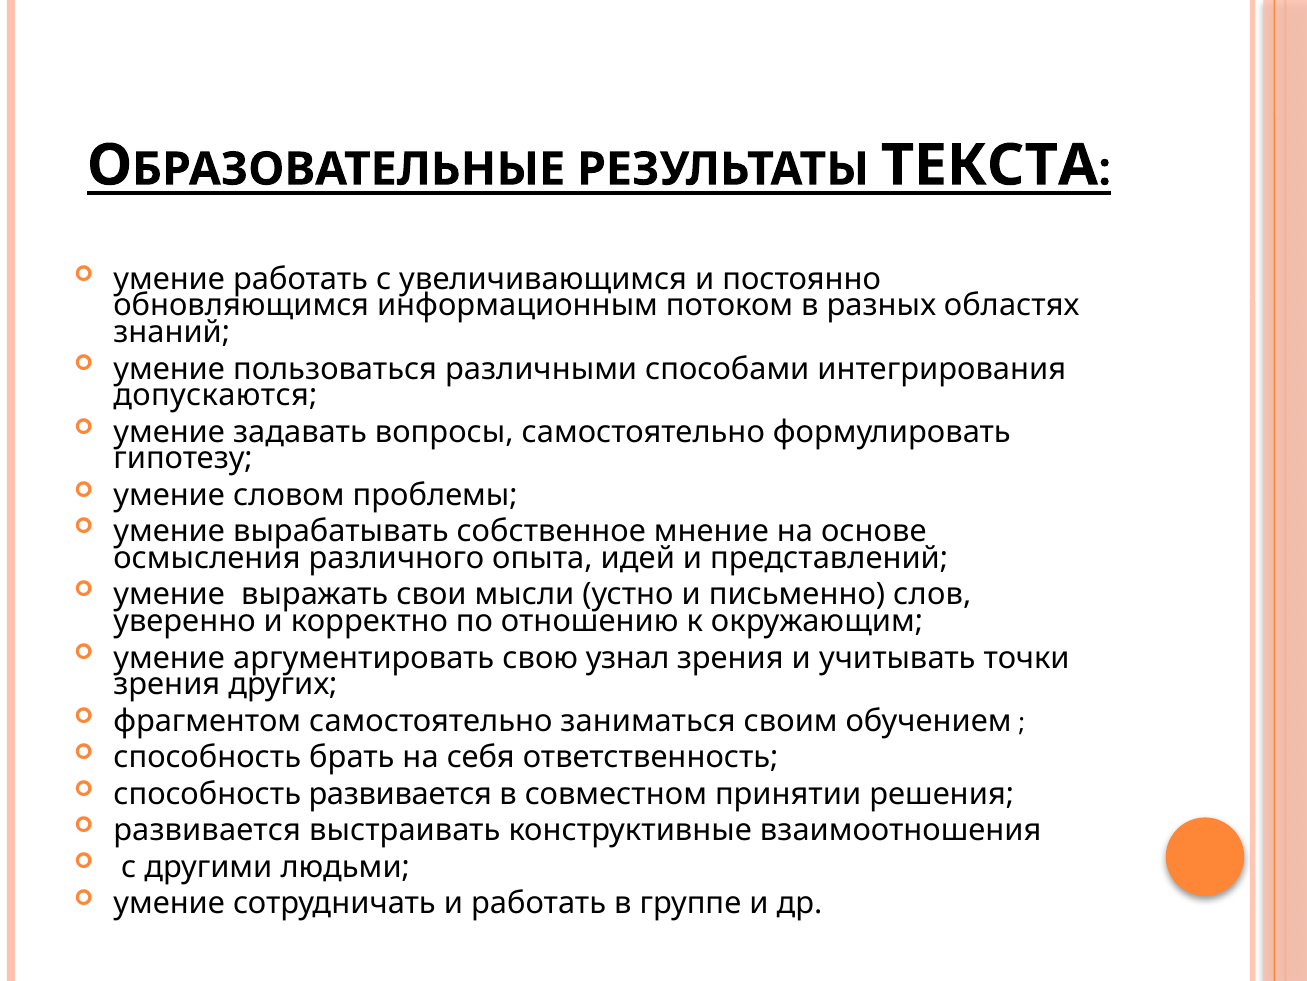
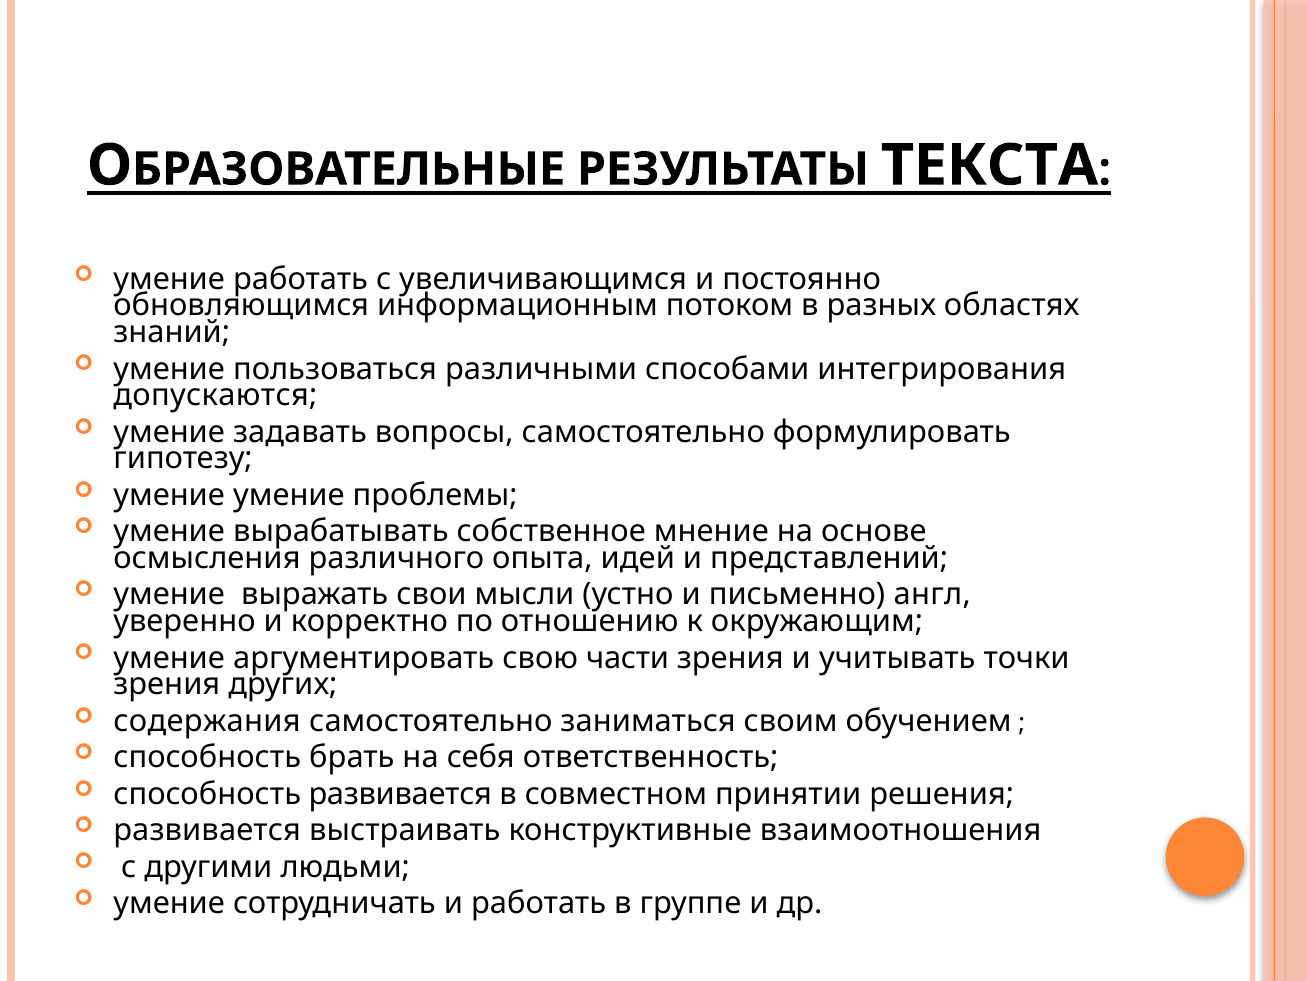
умение словом: словом -> умение (289, 495)
слов: слов -> англ (932, 594)
узнал: узнал -> части (628, 657)
фрагментом: фрагментом -> содержания (207, 720)
